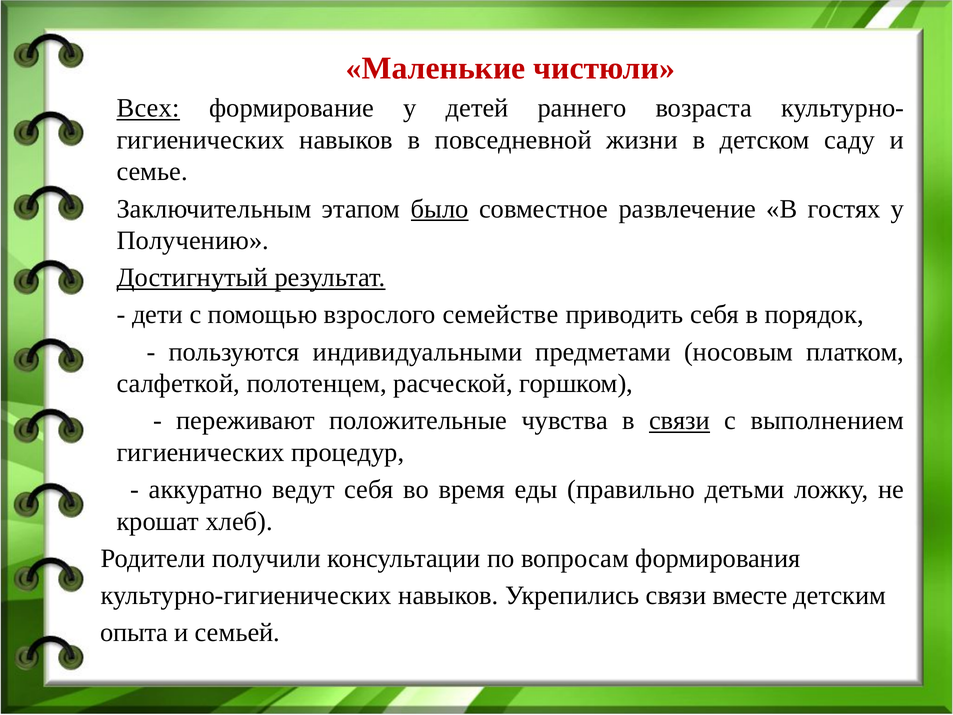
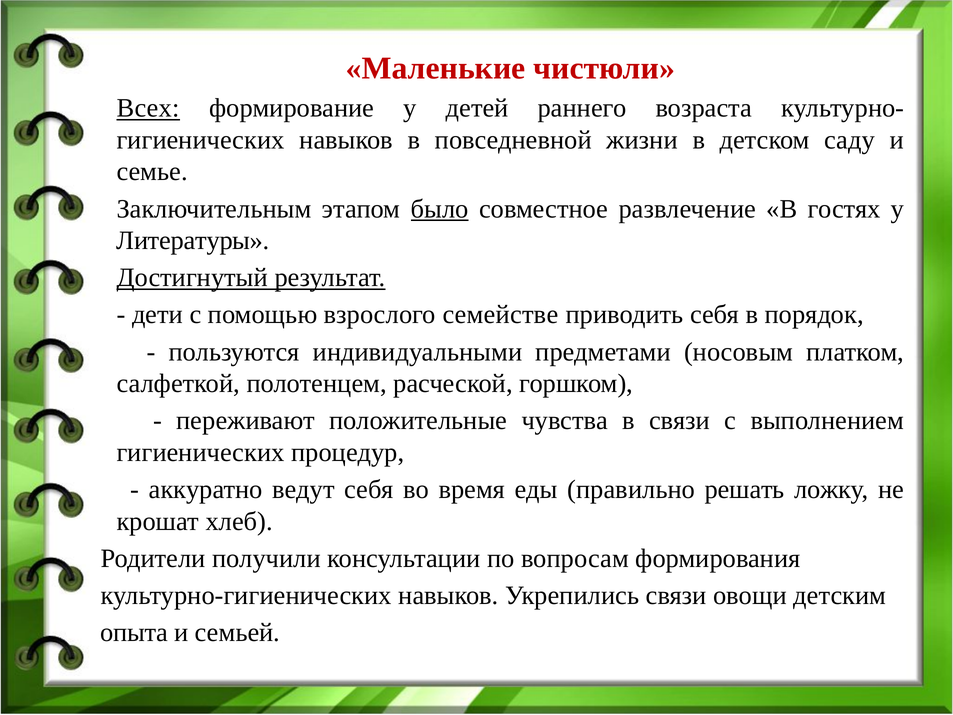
Получению: Получению -> Литературы (193, 241)
связи underline: present -> none (680, 421)
детьми: детьми -> решать (745, 489)
вместе: вместе -> овощи (750, 595)
